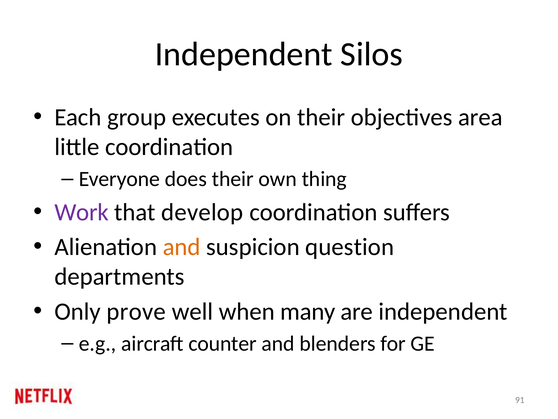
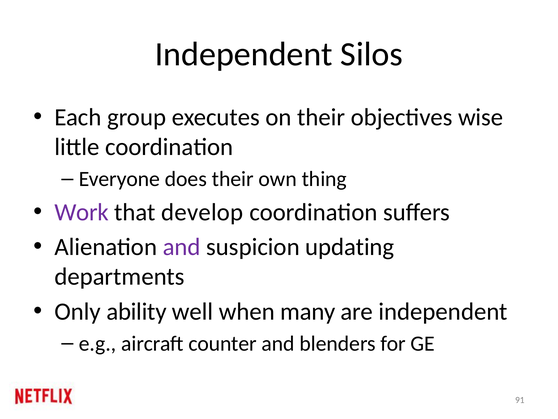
area: area -> wise (481, 117)
and colour: orange -> purple (182, 247)
question: question -> updating (350, 247)
prove: prove -> ability (136, 311)
